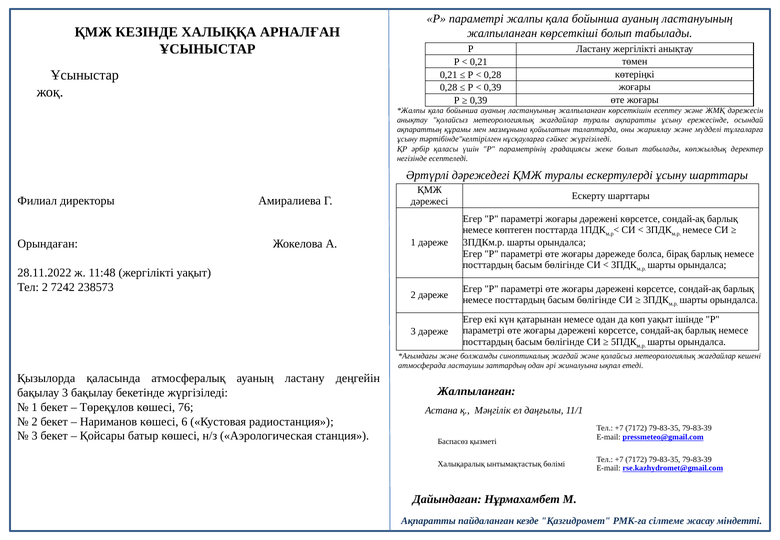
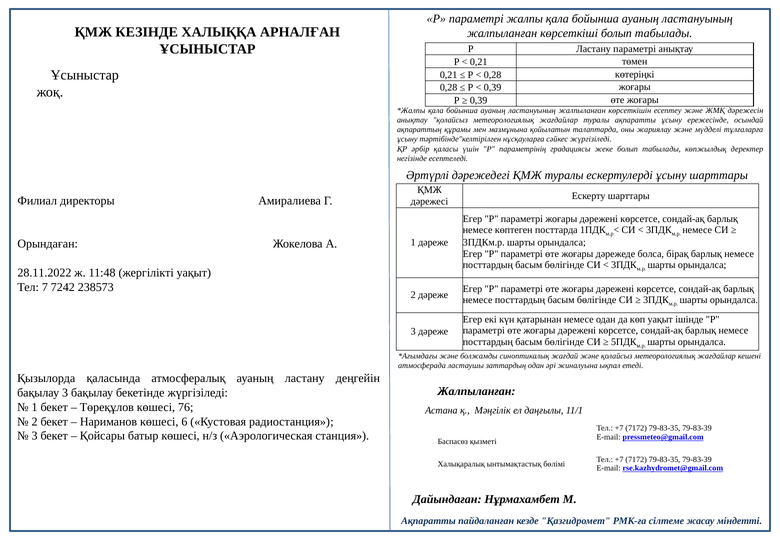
Ластану жергілікті: жергілікті -> параметрі (635, 49)
Тел 2: 2 -> 7 (45, 287)
